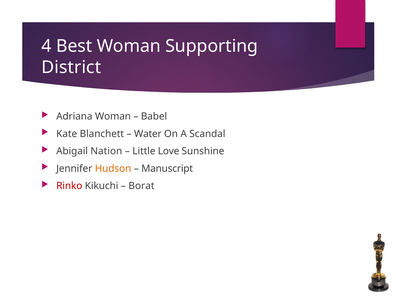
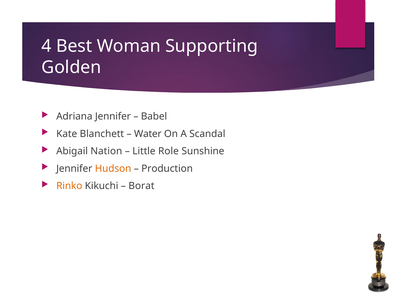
District: District -> Golden (71, 67)
Adriana Woman: Woman -> Jennifer (113, 116)
Love: Love -> Role (168, 151)
Manuscript: Manuscript -> Production (167, 169)
Rinko colour: red -> orange (69, 186)
